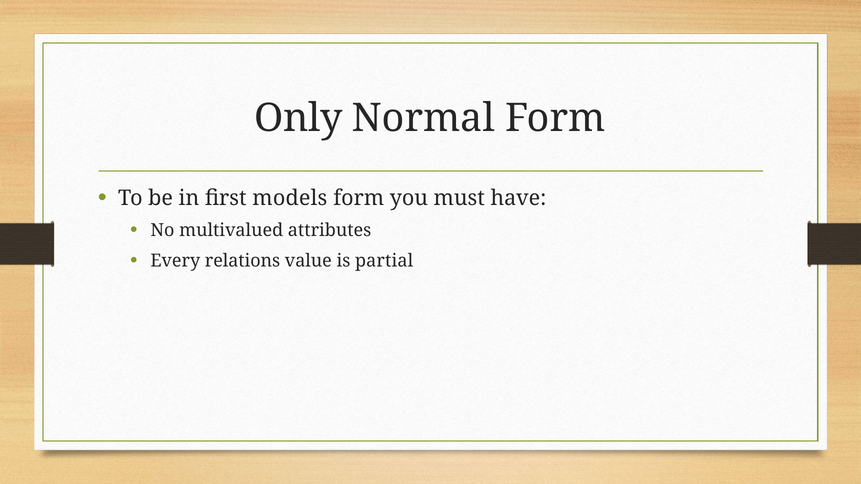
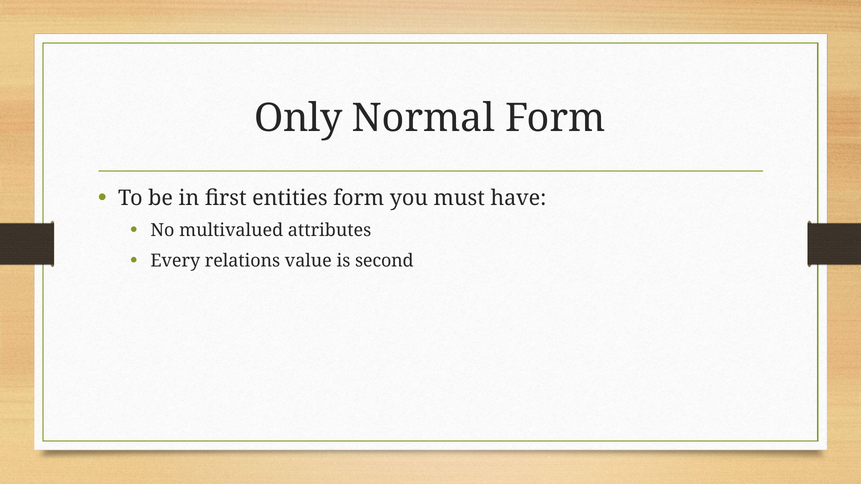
models: models -> entities (290, 198)
partial: partial -> second (384, 261)
